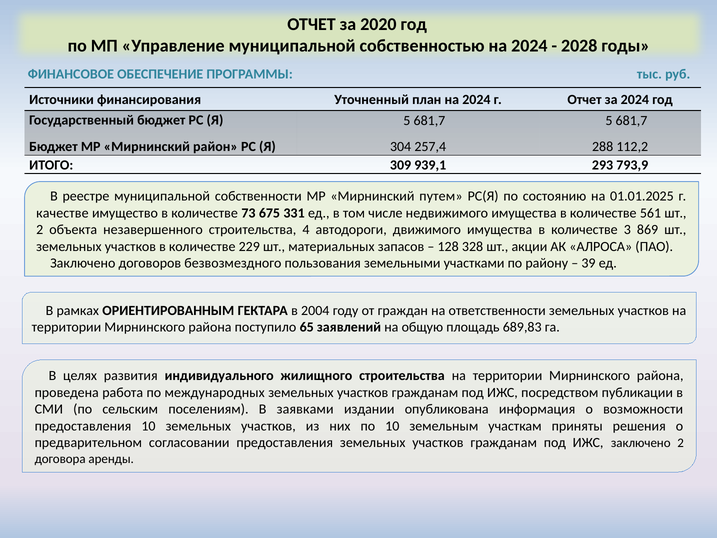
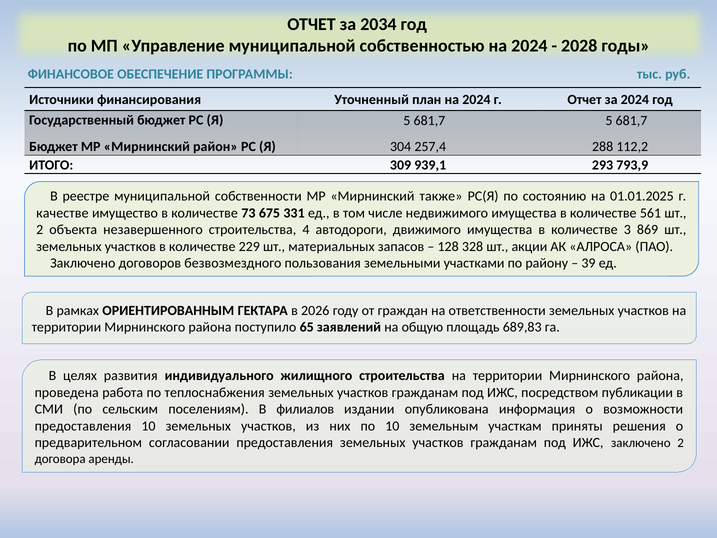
2020: 2020 -> 2034 (378, 24)
путем: путем -> также (441, 196)
2004: 2004 -> 2026 (315, 310)
международных: международных -> теплоснабжения (215, 392)
заявками: заявками -> филиалов (305, 409)
